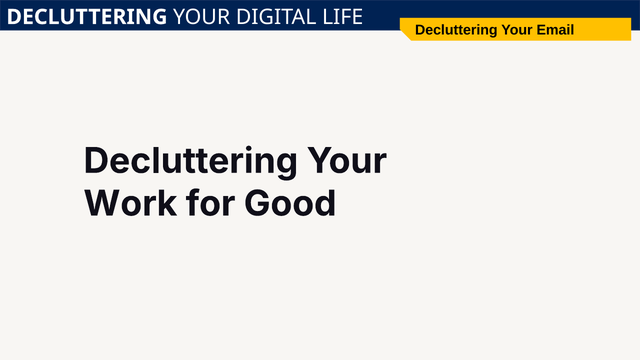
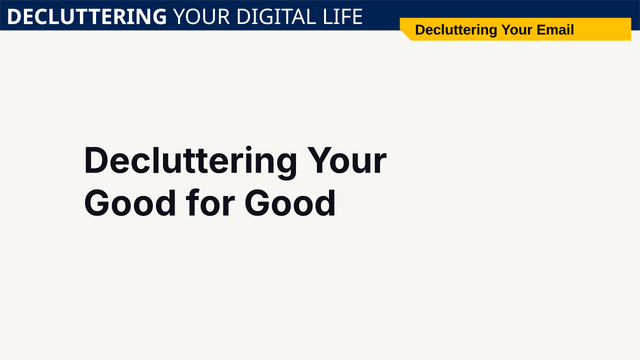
Work: Work -> Good (130, 204)
